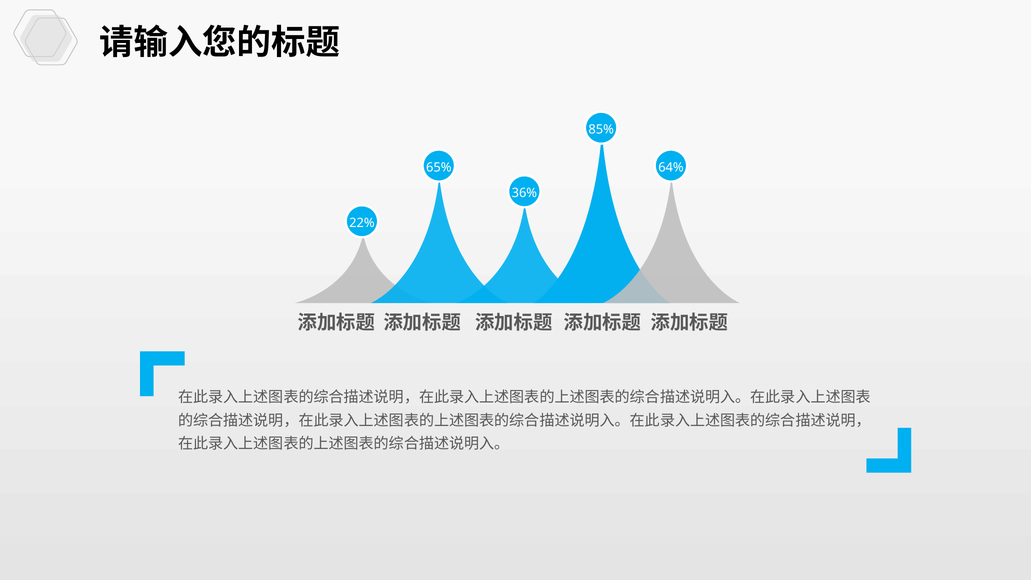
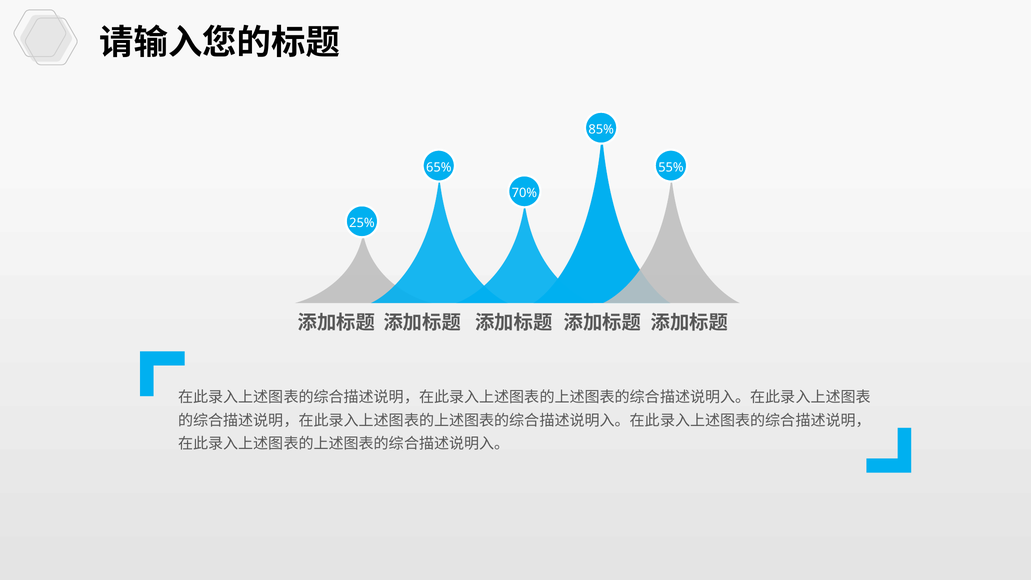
64%: 64% -> 55% (671, 167)
36%: 36% -> 70% (524, 193)
22%: 22% -> 25% (362, 223)
